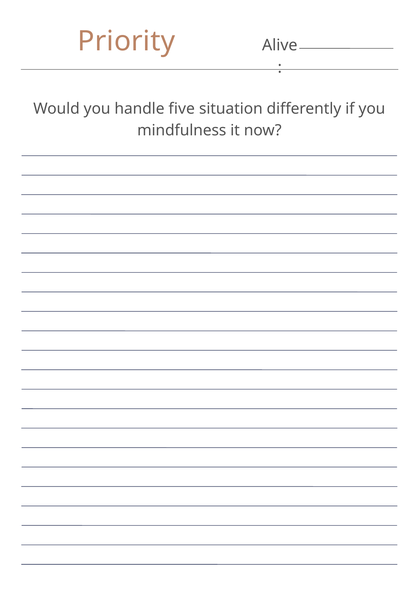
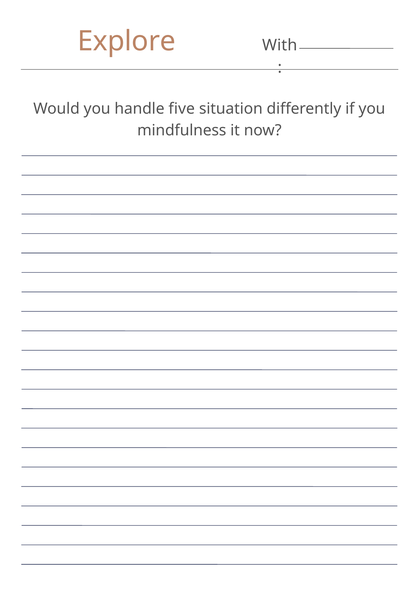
Priority: Priority -> Explore (127, 41)
Alive: Alive -> With (280, 45)
